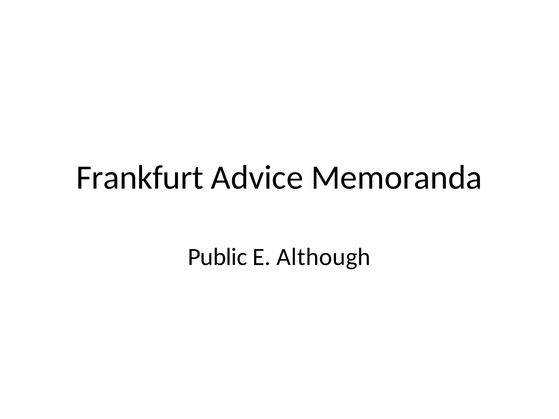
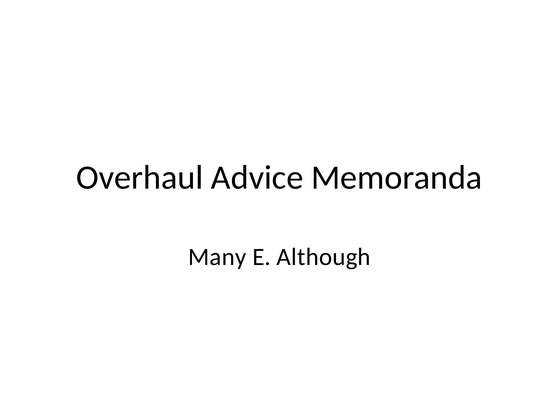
Frankfurt: Frankfurt -> Overhaul (140, 178)
Public: Public -> Many (217, 257)
